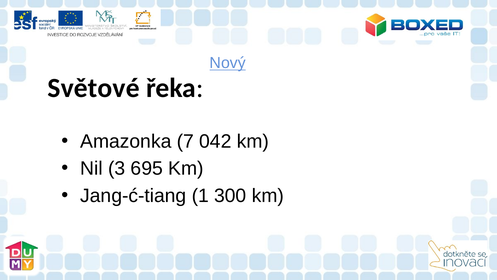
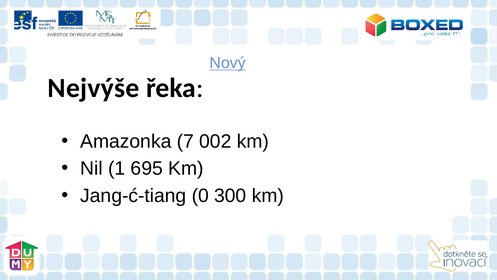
Světové: Světové -> Nejvýše (94, 88)
042: 042 -> 002 (215, 141)
3: 3 -> 1 (117, 168)
1: 1 -> 0 (200, 195)
